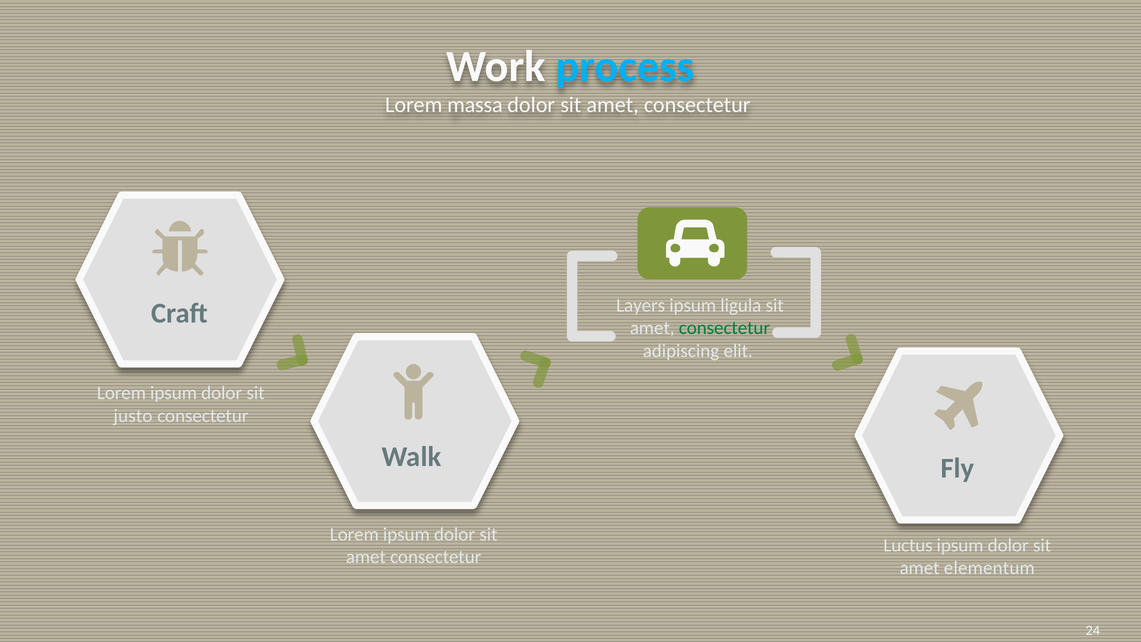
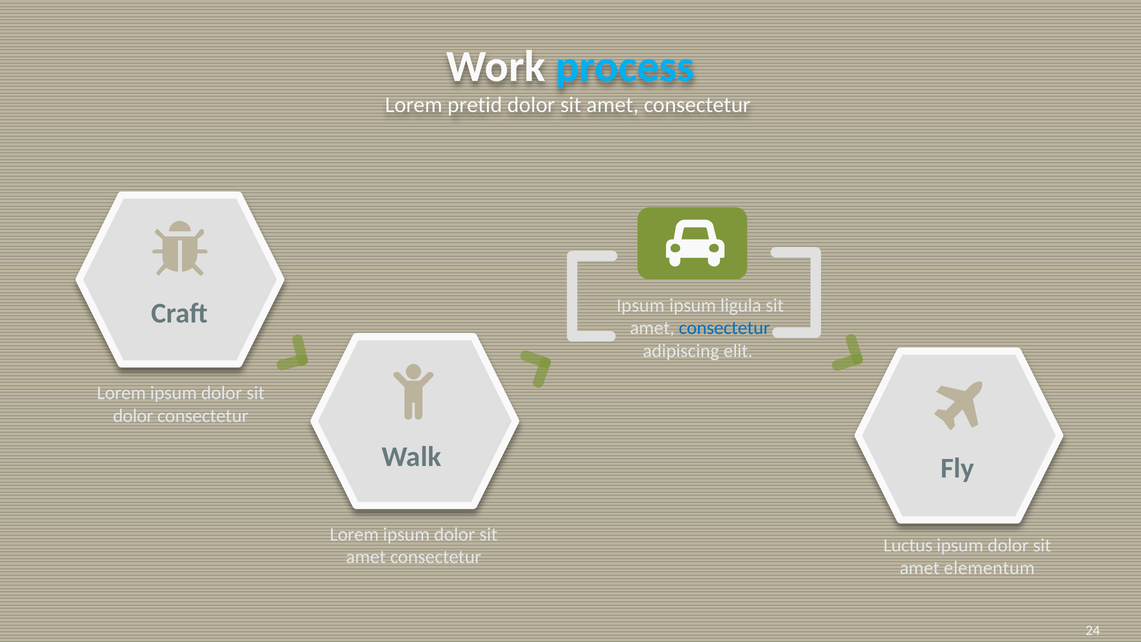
massa: massa -> pretid (475, 105)
Layers: Layers -> Ipsum (641, 305)
consectetur colour: green -> blue (724, 328)
justo: justo -> dolor (133, 416)
